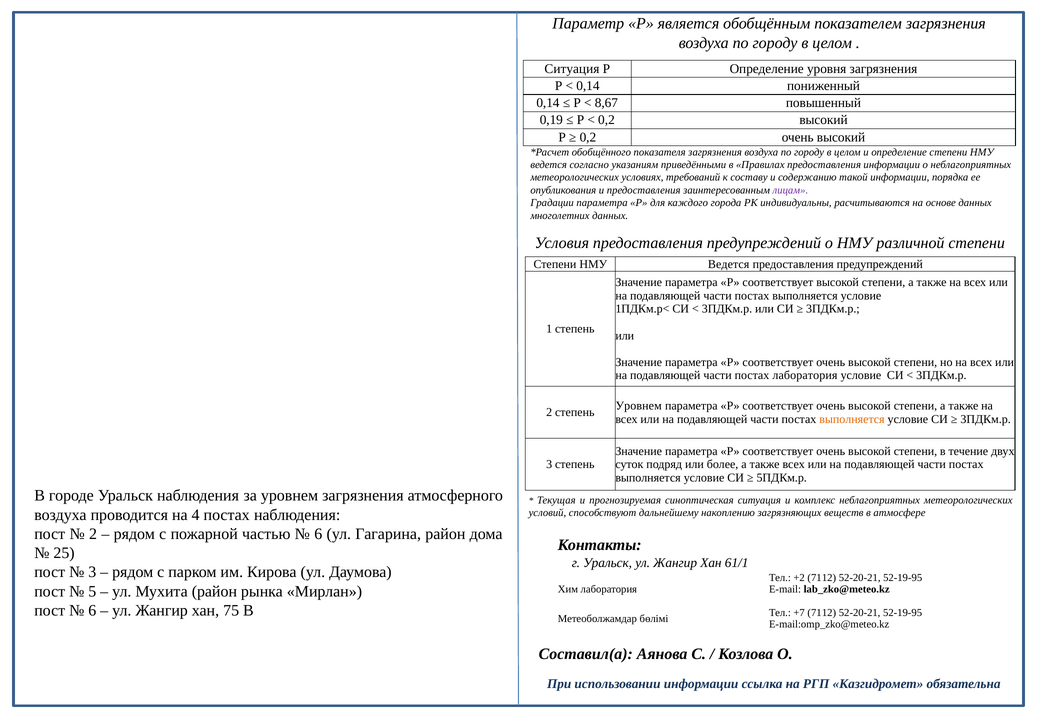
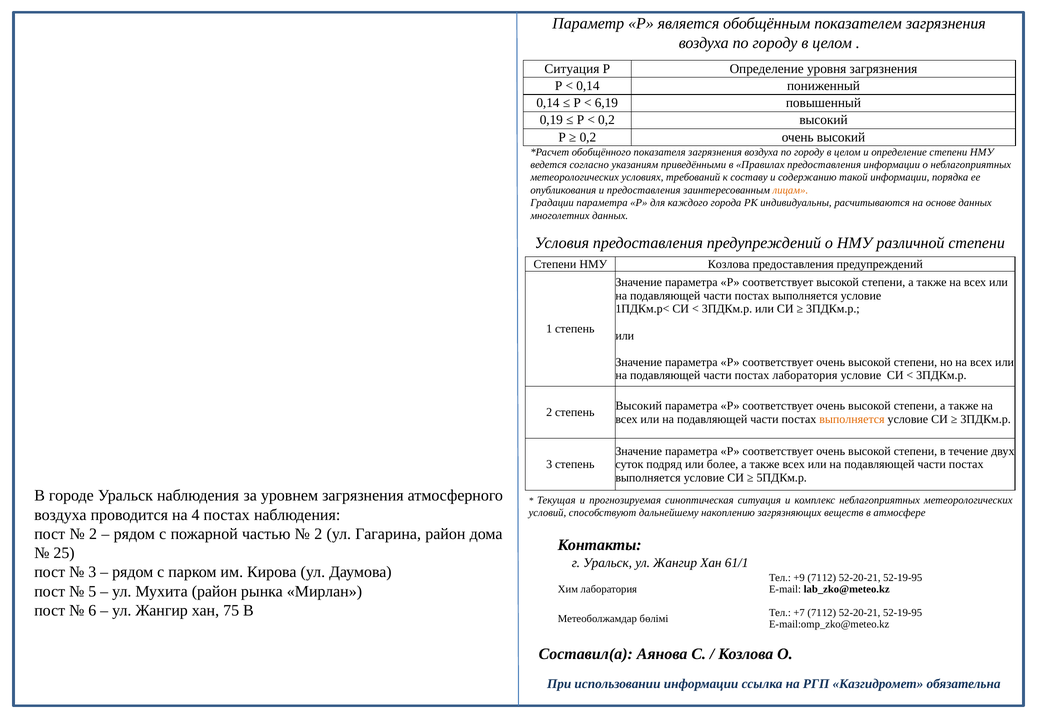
8,67: 8,67 -> 6,19 (606, 103)
лицам colour: purple -> orange (790, 190)
Ведется: Ведется -> Козлова (729, 264)
Уровнем: Уровнем -> Высокий (639, 406)
6: 6 -> 2 (318, 534)
+2: +2 -> +9 (799, 577)
